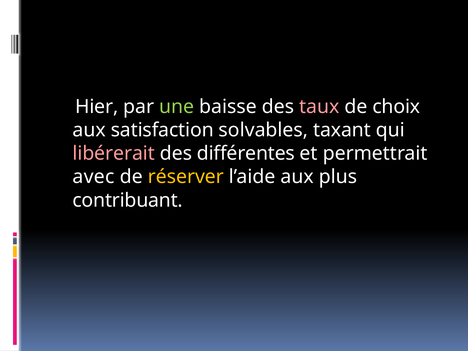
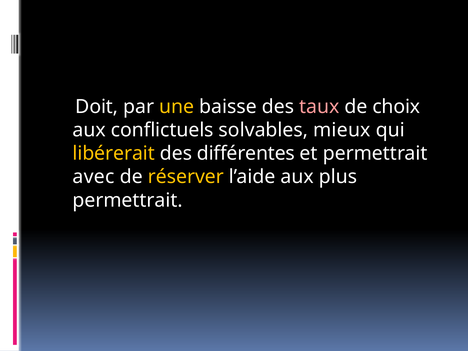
Hier: Hier -> Doit (97, 107)
une colour: light green -> yellow (177, 107)
satisfaction: satisfaction -> conflictuels (162, 130)
taxant: taxant -> mieux (342, 130)
libérerait colour: pink -> yellow (114, 153)
contribuant: contribuant -> permettrait (128, 200)
